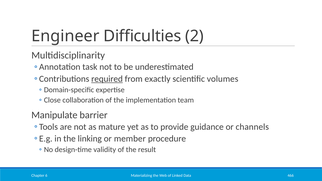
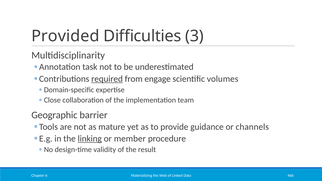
Engineer: Engineer -> Provided (65, 36)
2: 2 -> 3 (194, 36)
exactly: exactly -> engage (158, 79)
Manipulate: Manipulate -> Geographic (54, 115)
linking underline: none -> present (90, 139)
